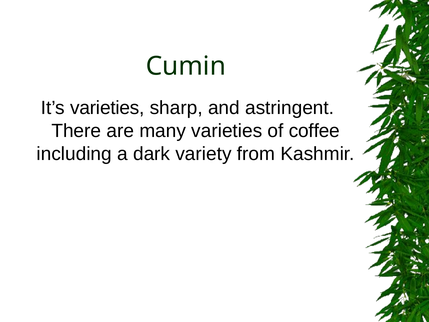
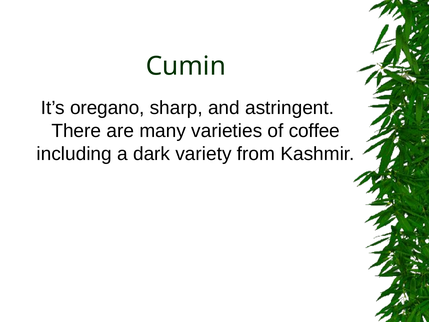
It’s varieties: varieties -> oregano (107, 108)
